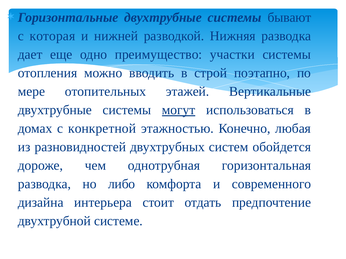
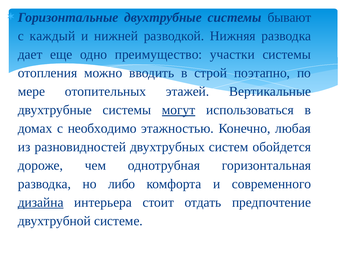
которая: которая -> каждый (52, 36)
конкретной: конкретной -> необходимо (102, 129)
дизайна underline: none -> present (41, 203)
